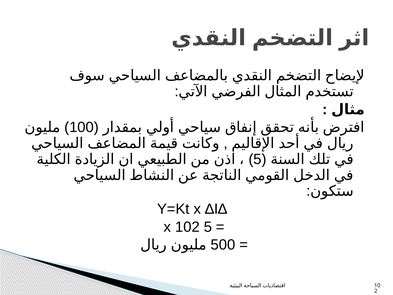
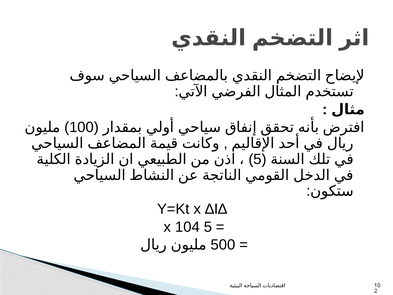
102: 102 -> 104 (187, 227)
